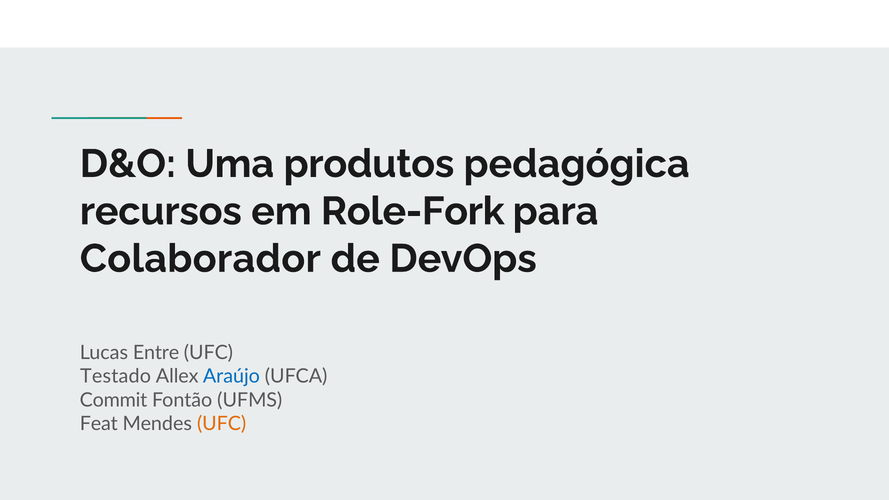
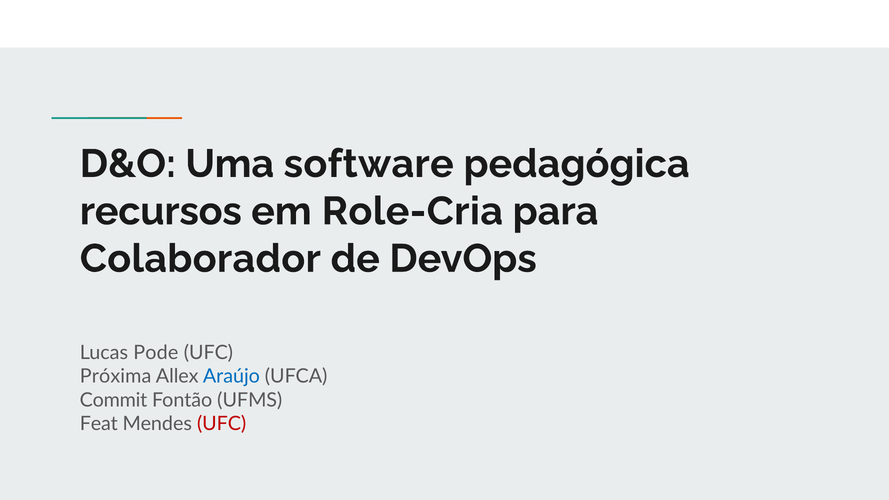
produtos: produtos -> software (369, 164)
Role-Fork: Role-Fork -> Role-Cria (412, 211)
Entre: Entre -> Pode (156, 353)
Testado: Testado -> Próxima (116, 376)
UFC colour: orange -> red (222, 424)
